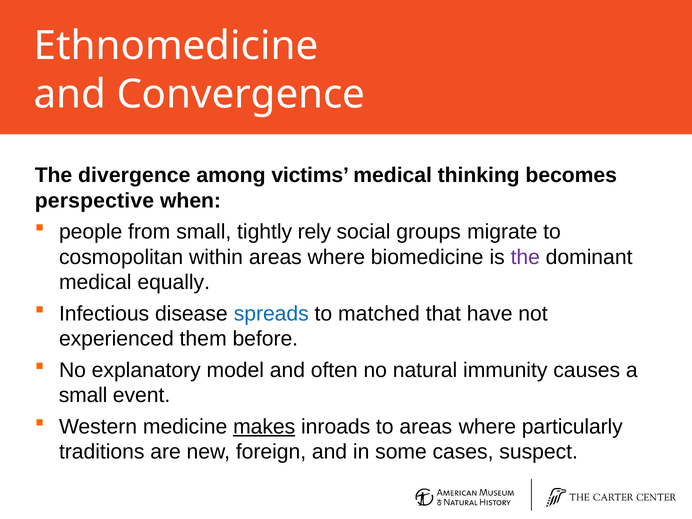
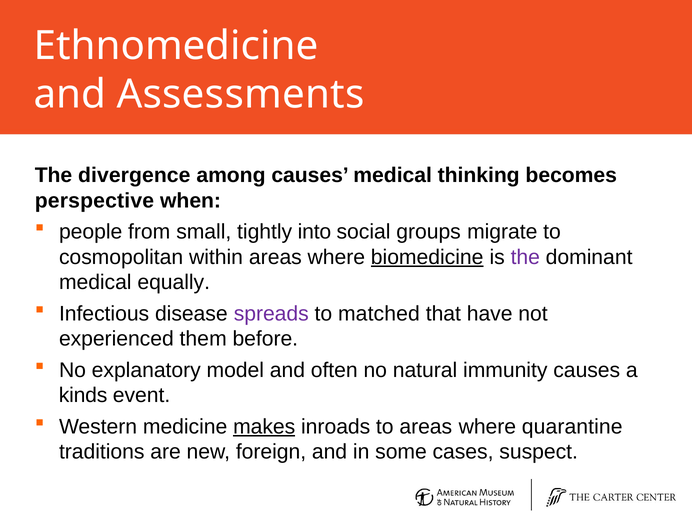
Convergence: Convergence -> Assessments (241, 94)
among victims: victims -> causes (310, 175)
rely: rely -> into (314, 232)
biomedicine underline: none -> present (427, 257)
spreads colour: blue -> purple (271, 314)
small: small -> kinds (83, 395)
particularly: particularly -> quarantine (572, 427)
